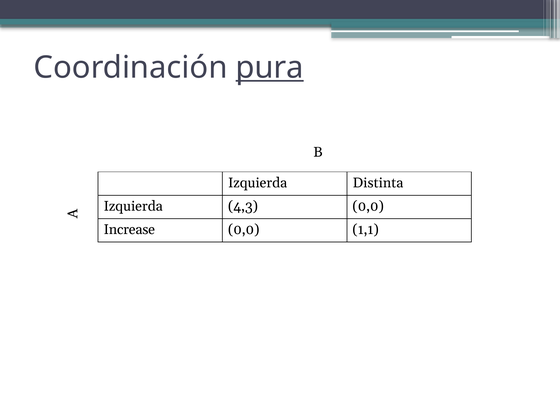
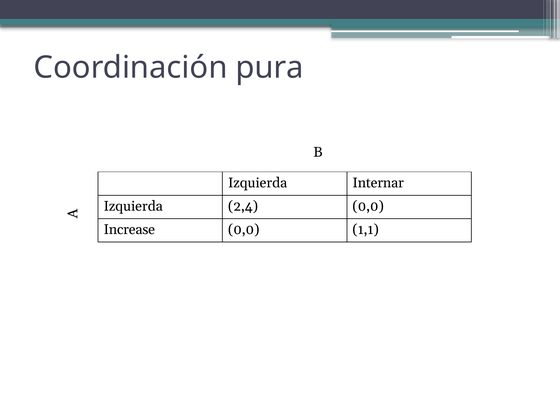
pura underline: present -> none (270, 67)
Distinta: Distinta -> Internar (378, 183)
4,3: 4,3 -> 2,4 (243, 206)
